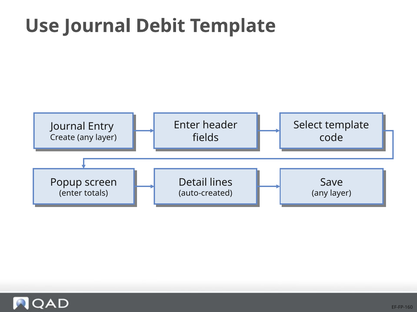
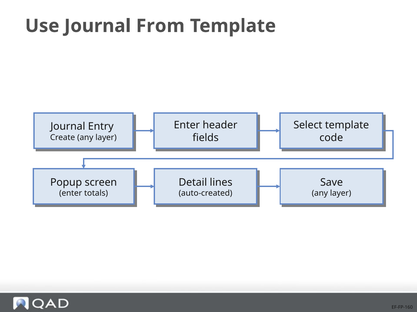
Debit: Debit -> From (160, 26)
